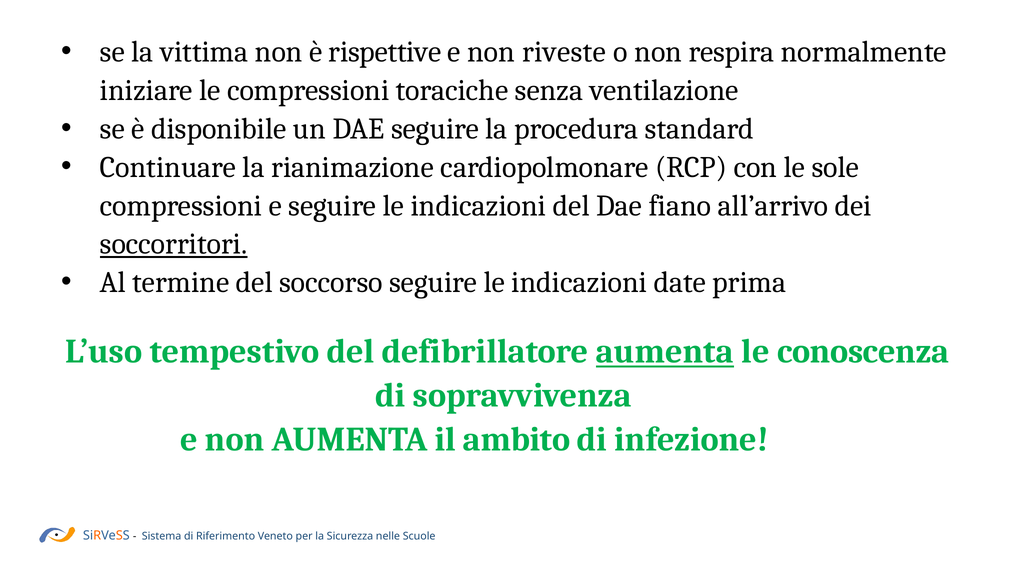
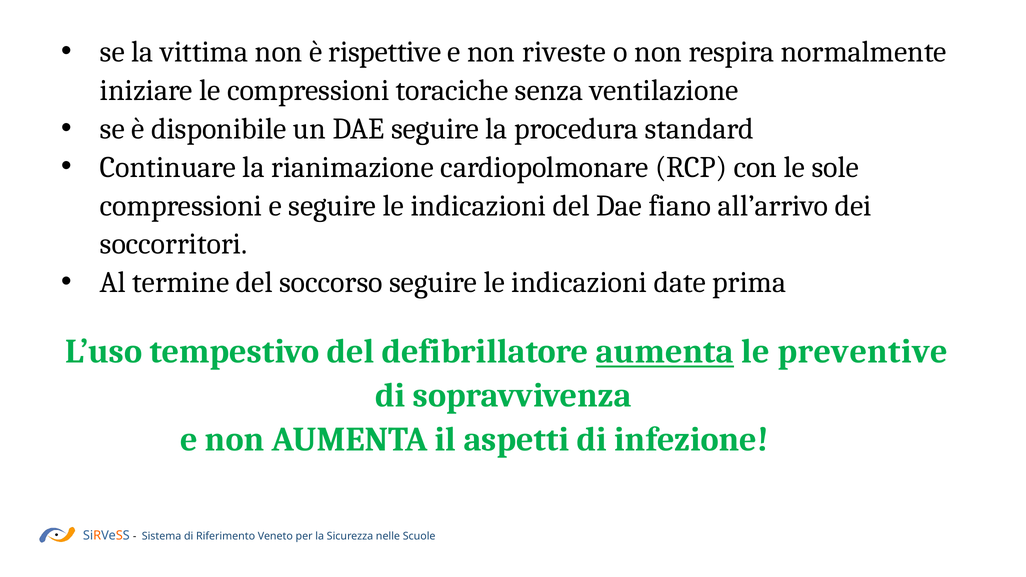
soccorritori underline: present -> none (174, 244)
conoscenza: conoscenza -> preventive (863, 352)
ambito: ambito -> aspetti (516, 439)
